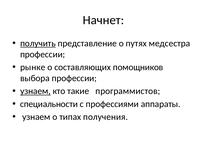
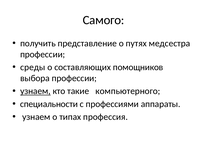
Начнет: Начнет -> Самого (104, 20)
получить underline: present -> none (38, 43)
рынке: рынке -> среды (33, 67)
программистов: программистов -> компьютерного (128, 91)
получения: получения -> профессия (106, 117)
